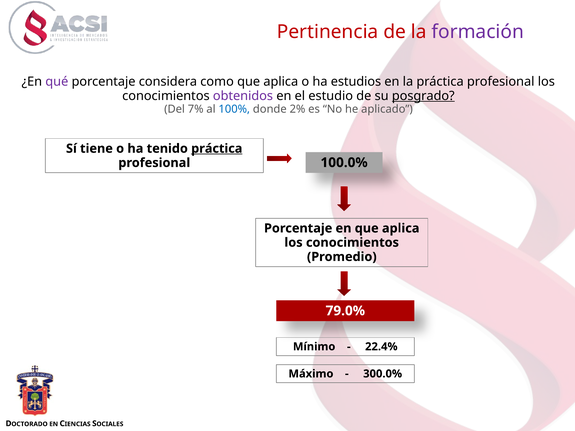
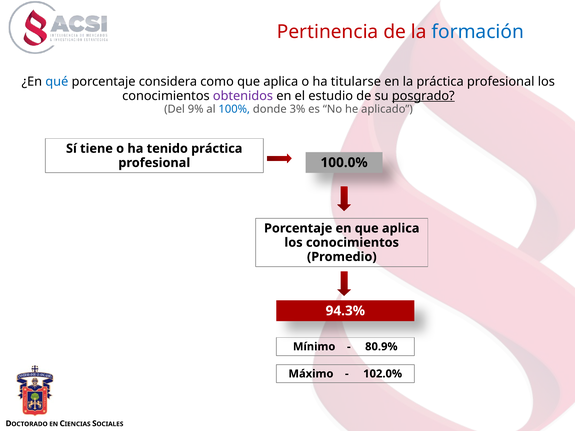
formación colour: purple -> blue (478, 32)
qué colour: purple -> blue (57, 82)
estudios: estudios -> titularse (356, 82)
7%: 7% -> 9% (196, 109)
2%: 2% -> 3% (298, 109)
práctica underline: present -> none (217, 149)
79.0%: 79.0% -> 94.3% (345, 311)
22.4%: 22.4% -> 80.9% (381, 347)
300.0%: 300.0% -> 102.0% (383, 374)
